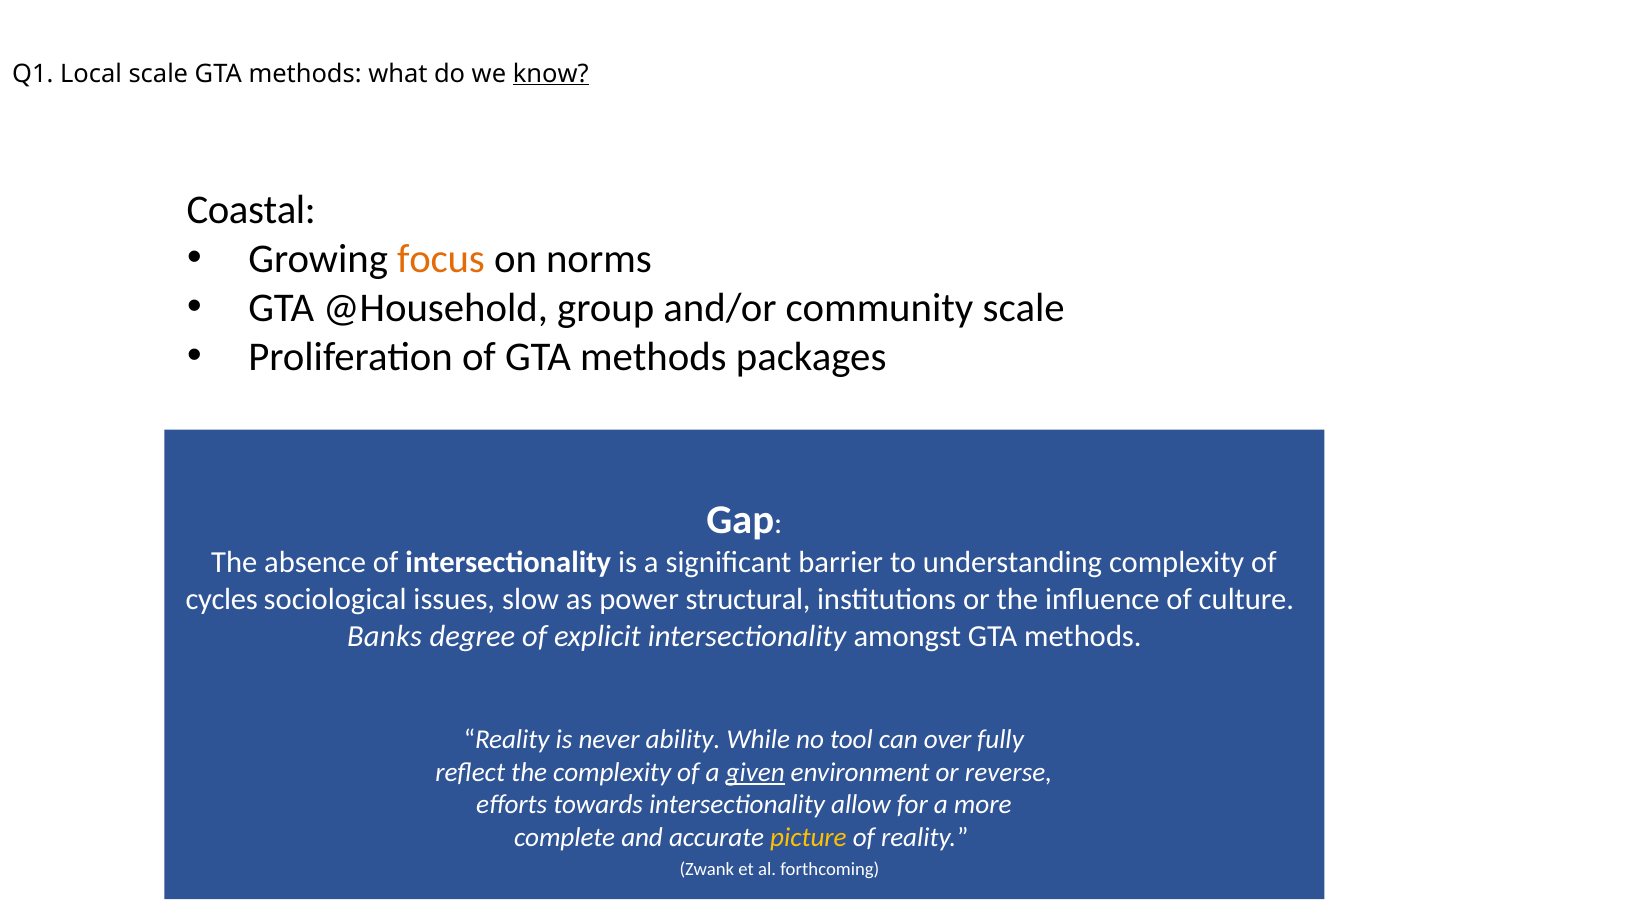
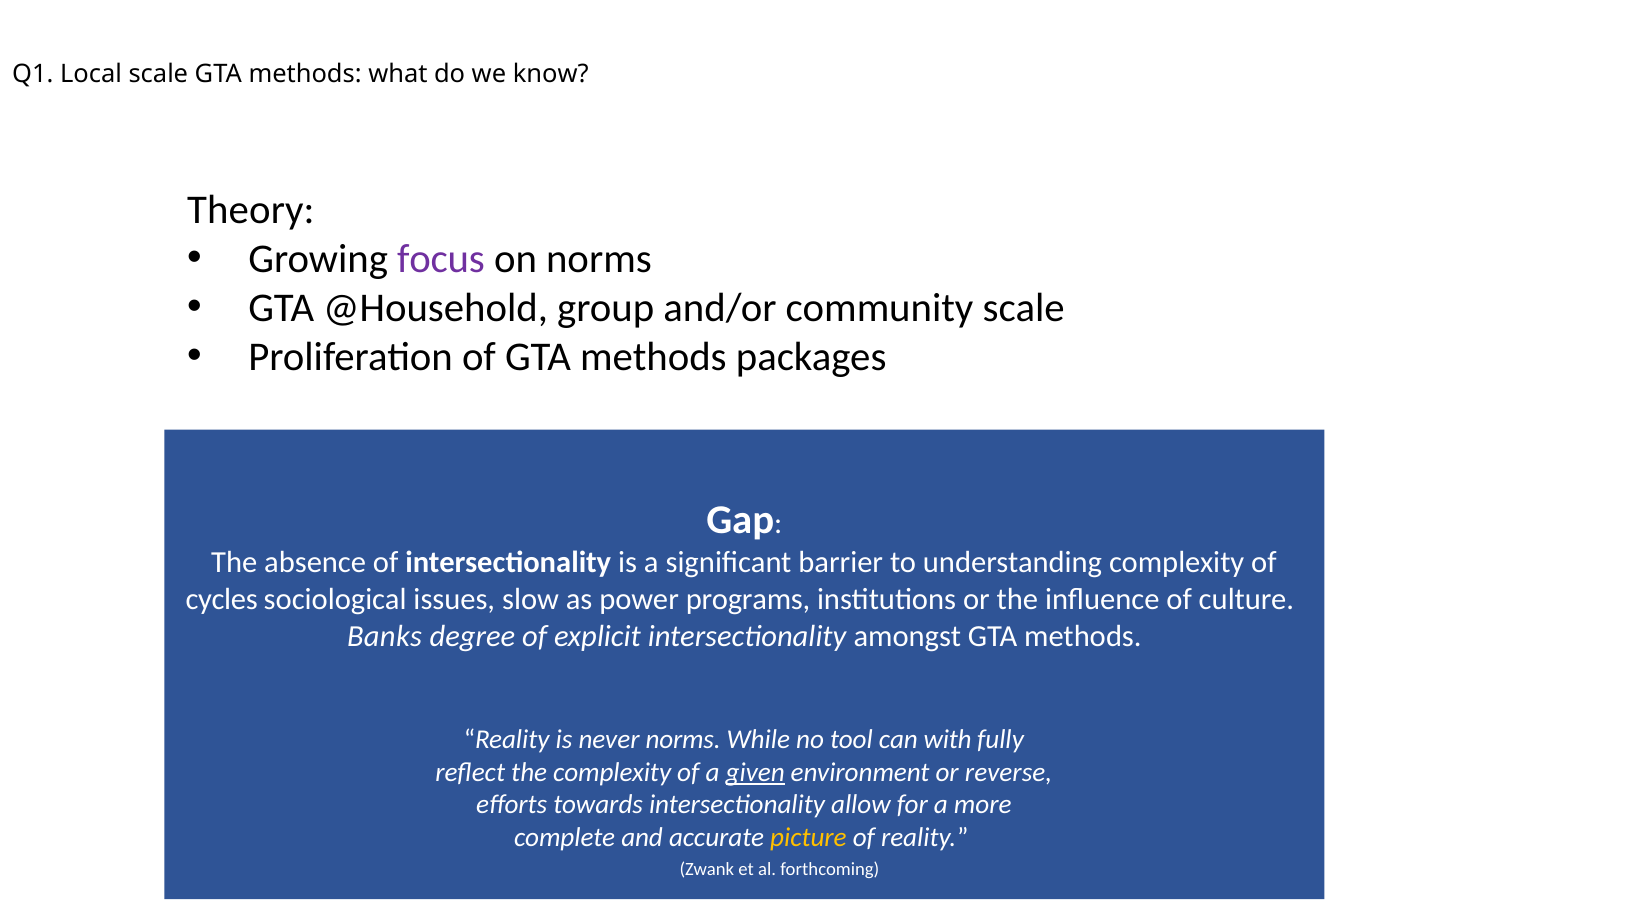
know underline: present -> none (551, 74)
Coastal: Coastal -> Theory (251, 210)
focus colour: orange -> purple (441, 259)
structural: structural -> programs (748, 600)
never ability: ability -> norms (683, 740)
over: over -> with (948, 740)
